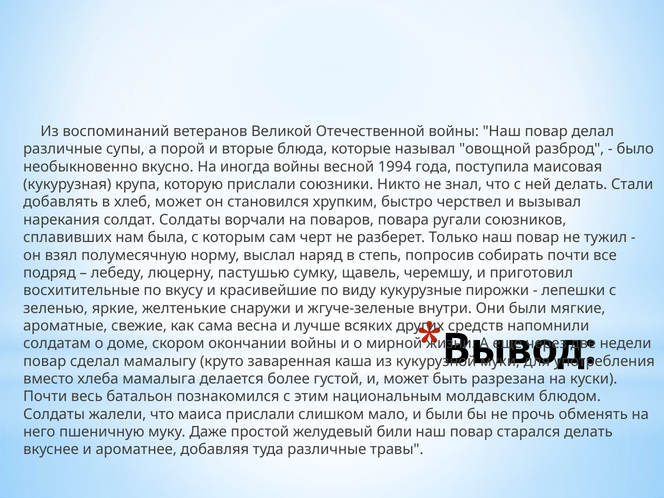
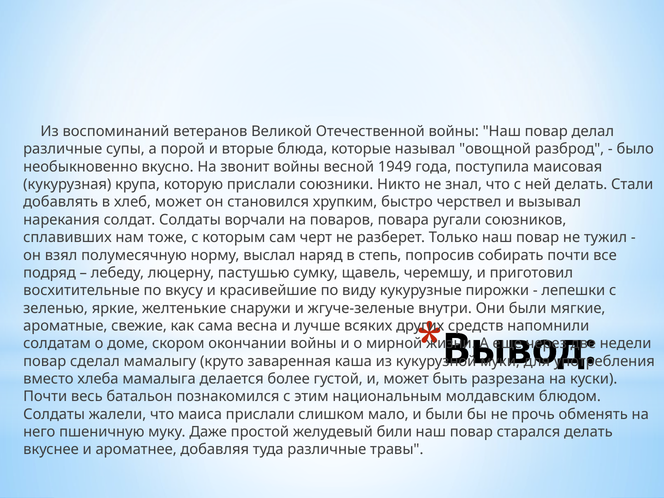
иногда: иногда -> звонит (245, 167)
1994: 1994 -> 1949 (395, 167)
была: была -> тоже (168, 237)
